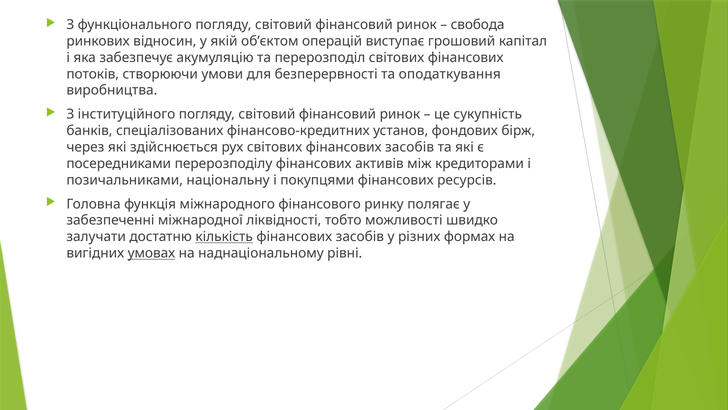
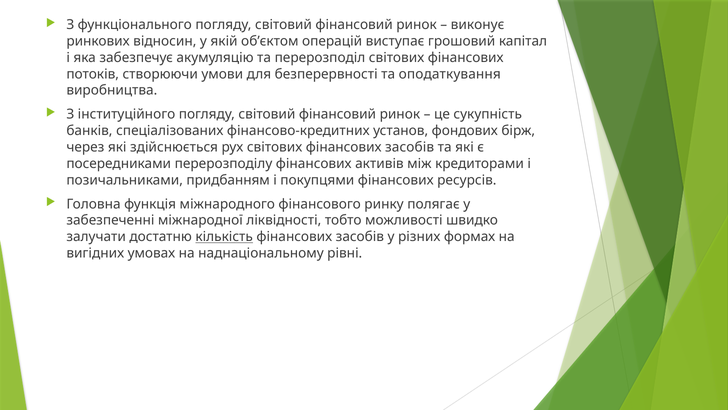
свобода: свобода -> виконує (478, 25)
національну: національну -> придбанням (228, 180)
умовах underline: present -> none (151, 253)
